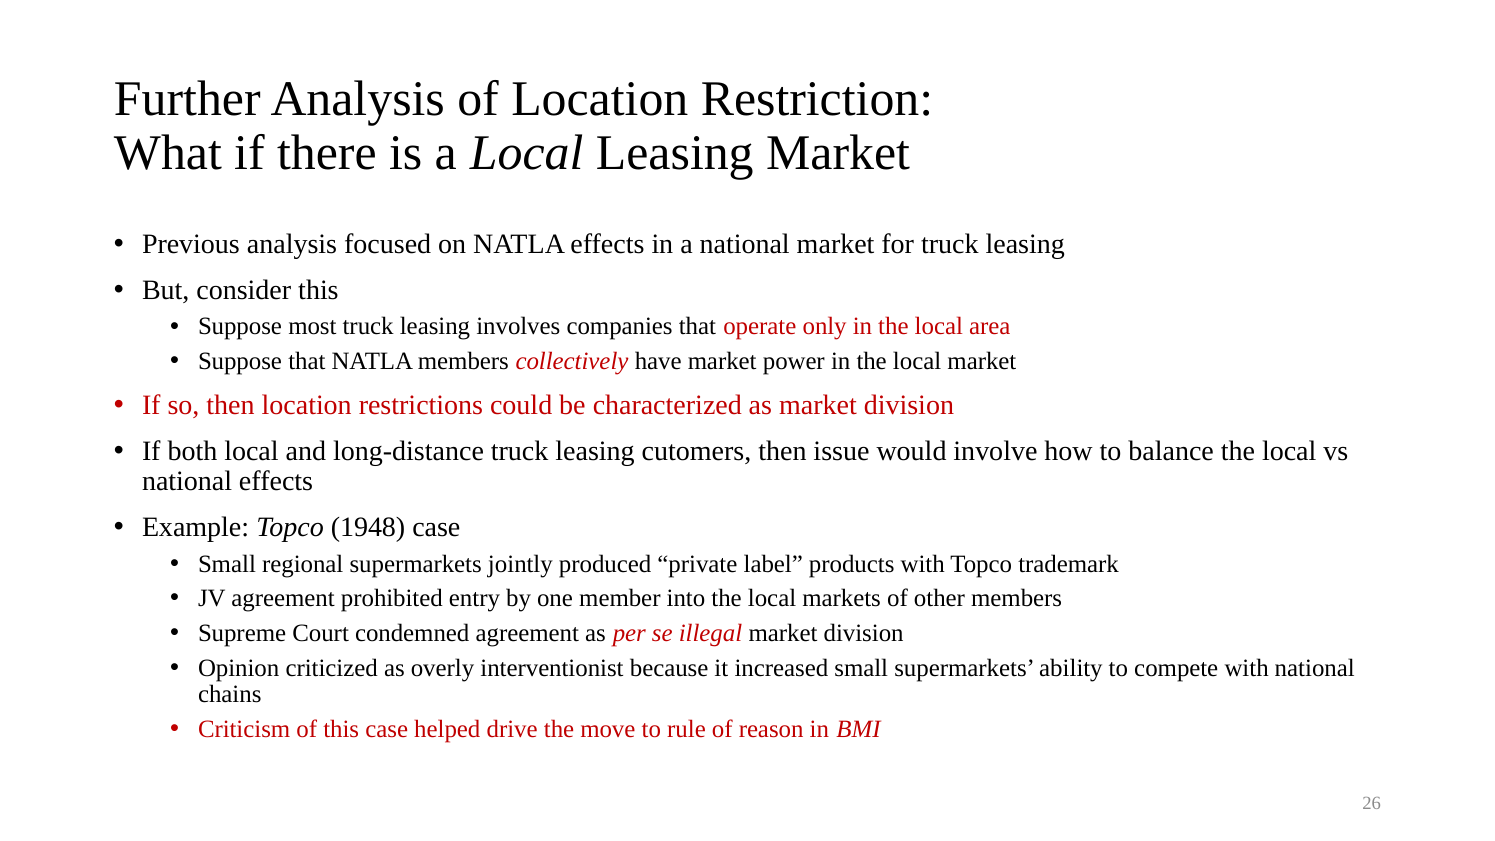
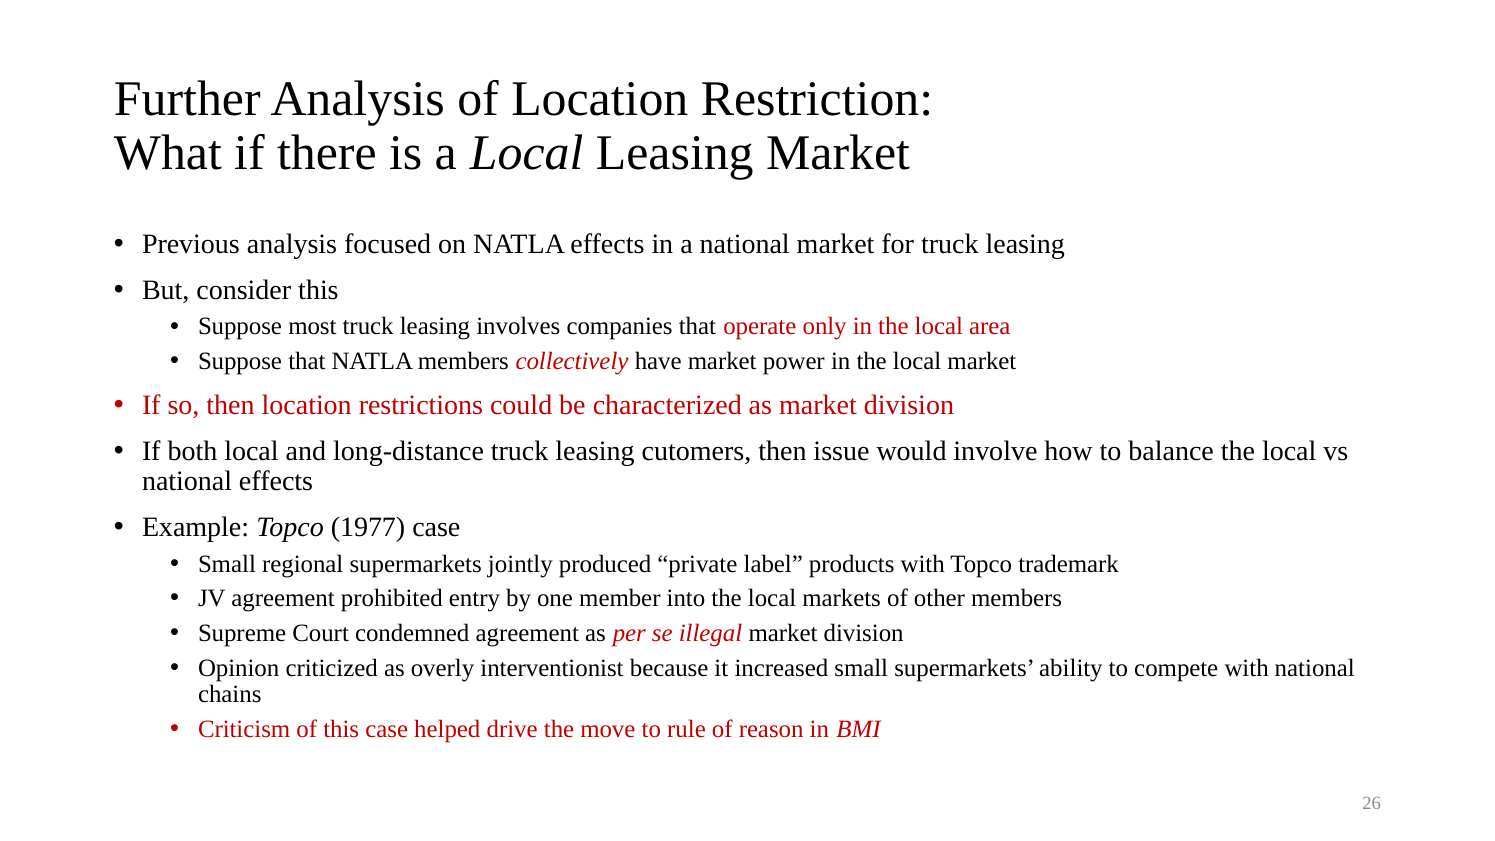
1948: 1948 -> 1977 (368, 527)
